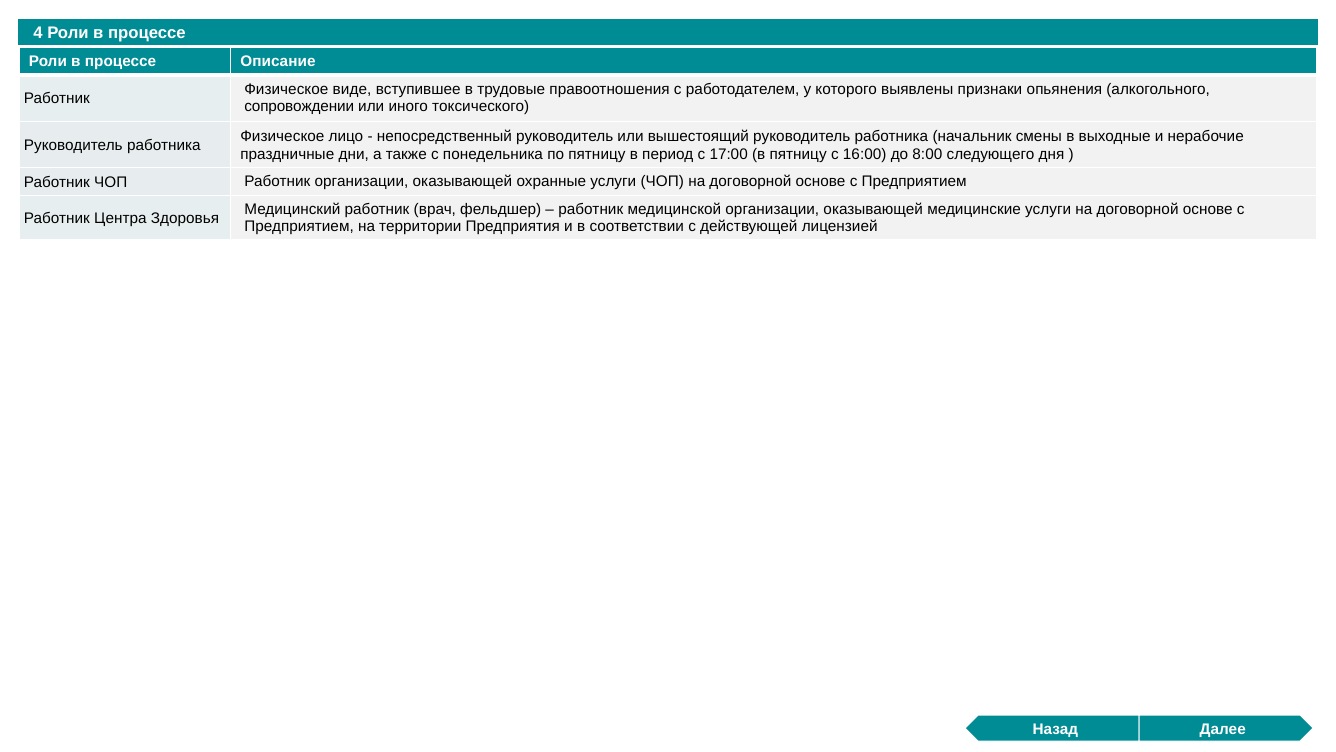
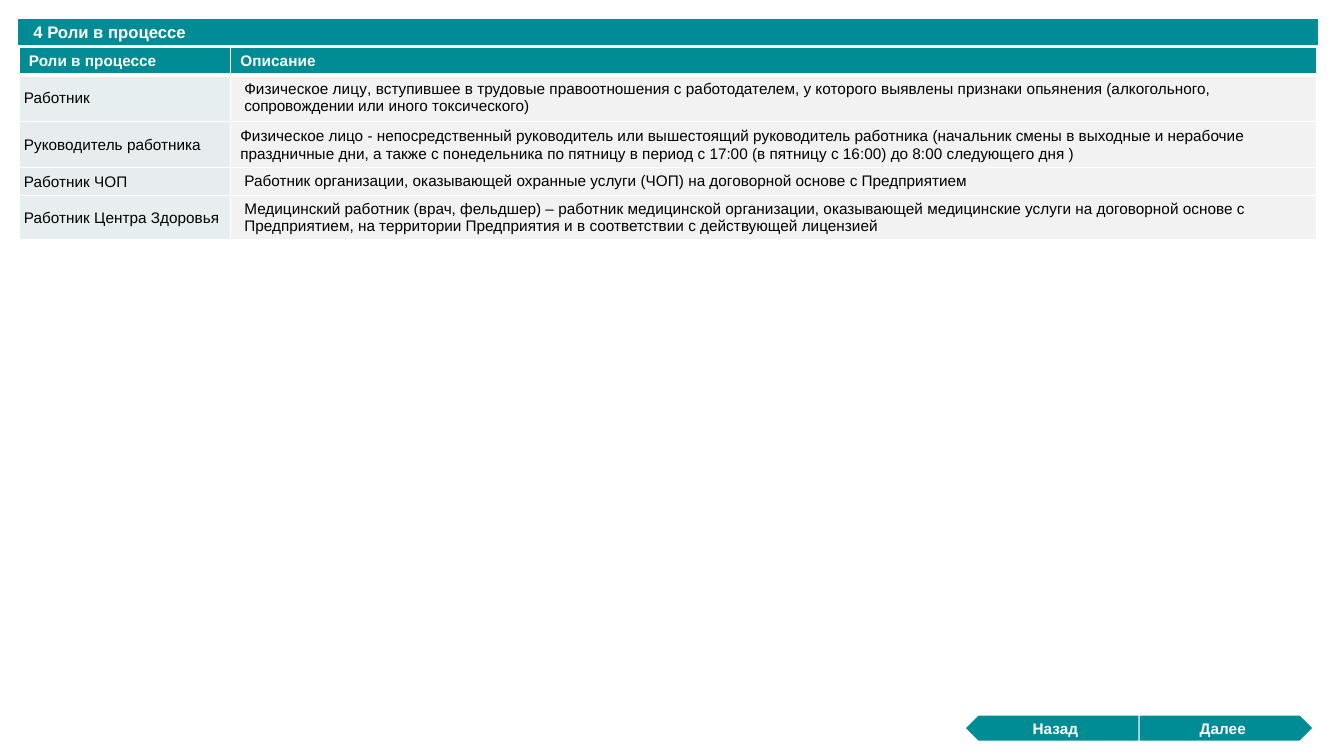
виде: виде -> лицу (352, 89)
